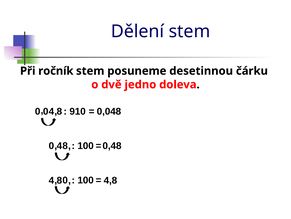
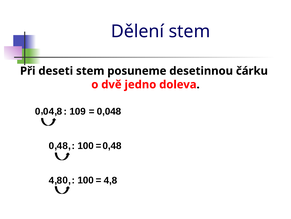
ročník: ročník -> deseti (56, 71)
910: 910 -> 109 (78, 111)
